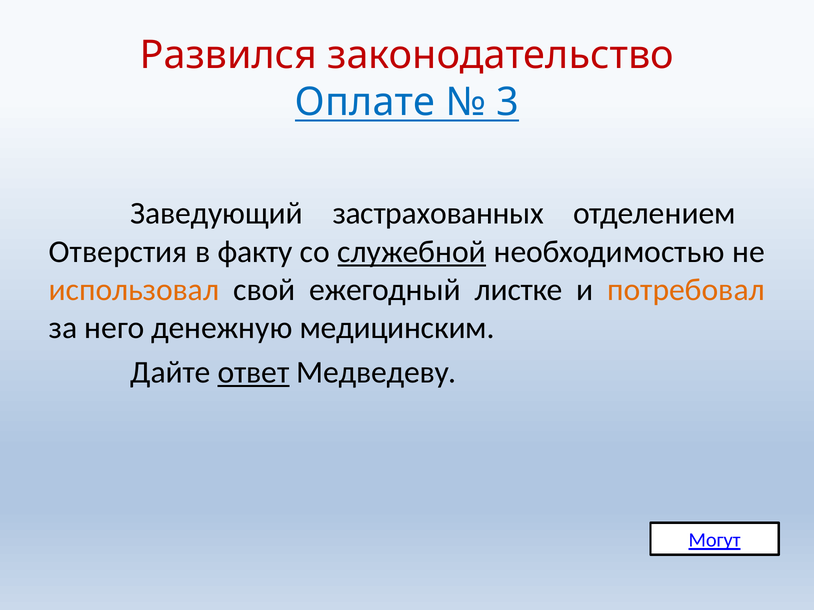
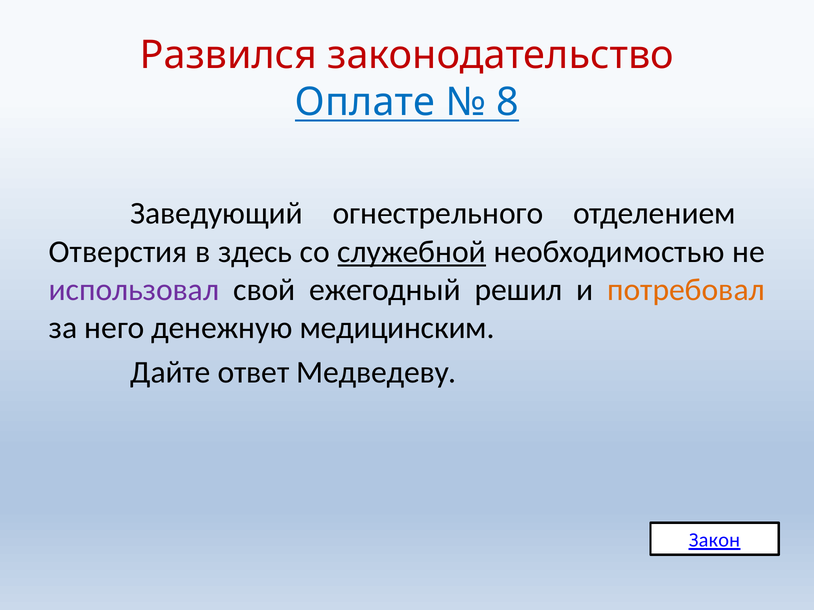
3: 3 -> 8 (508, 103)
застрахованных: застрахованных -> огнестрельного (438, 213)
факту: факту -> здесь (255, 252)
использовал colour: orange -> purple (134, 290)
листке: листке -> решил (519, 290)
ответ underline: present -> none (253, 373)
Могут: Могут -> Закон (714, 540)
